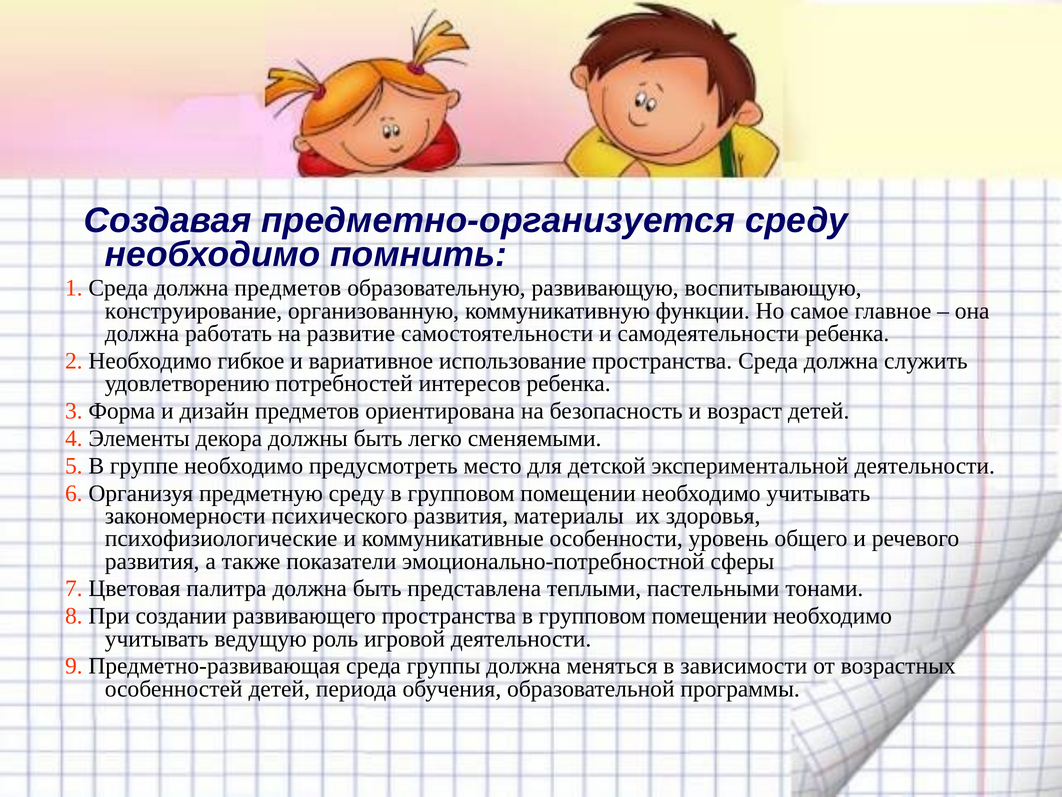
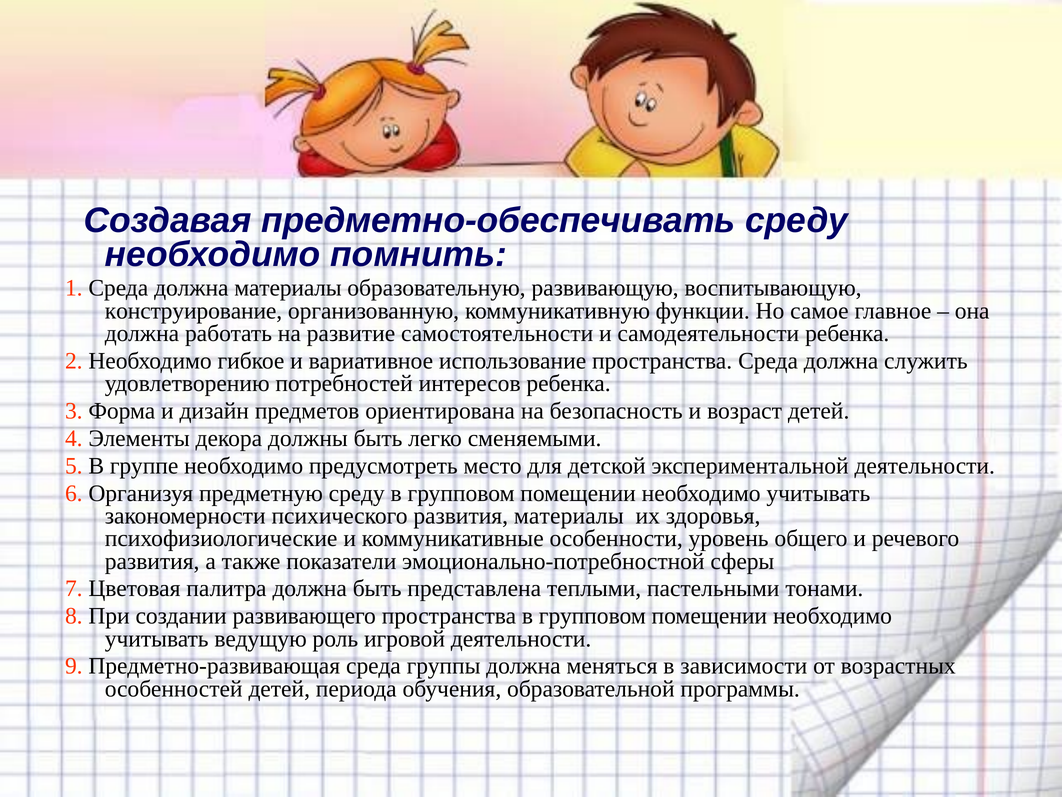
предметно-организуется: предметно-организуется -> предметно-обеспечивать (498, 220)
должна предметов: предметов -> материалы (288, 288)
